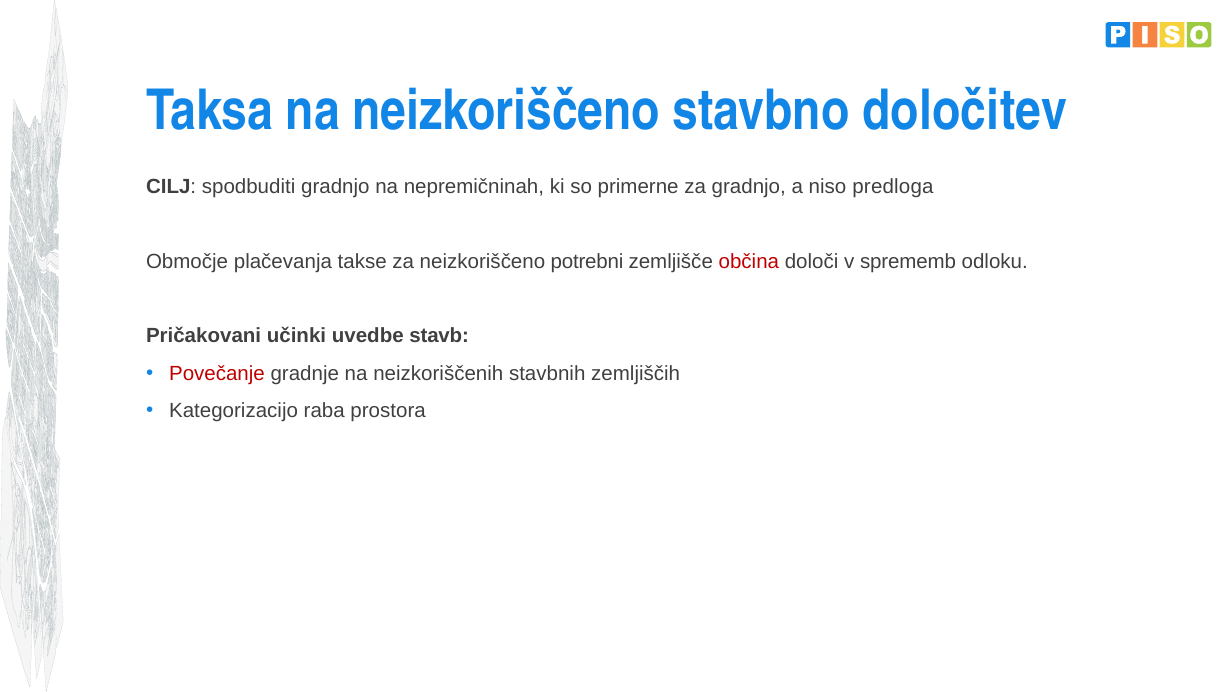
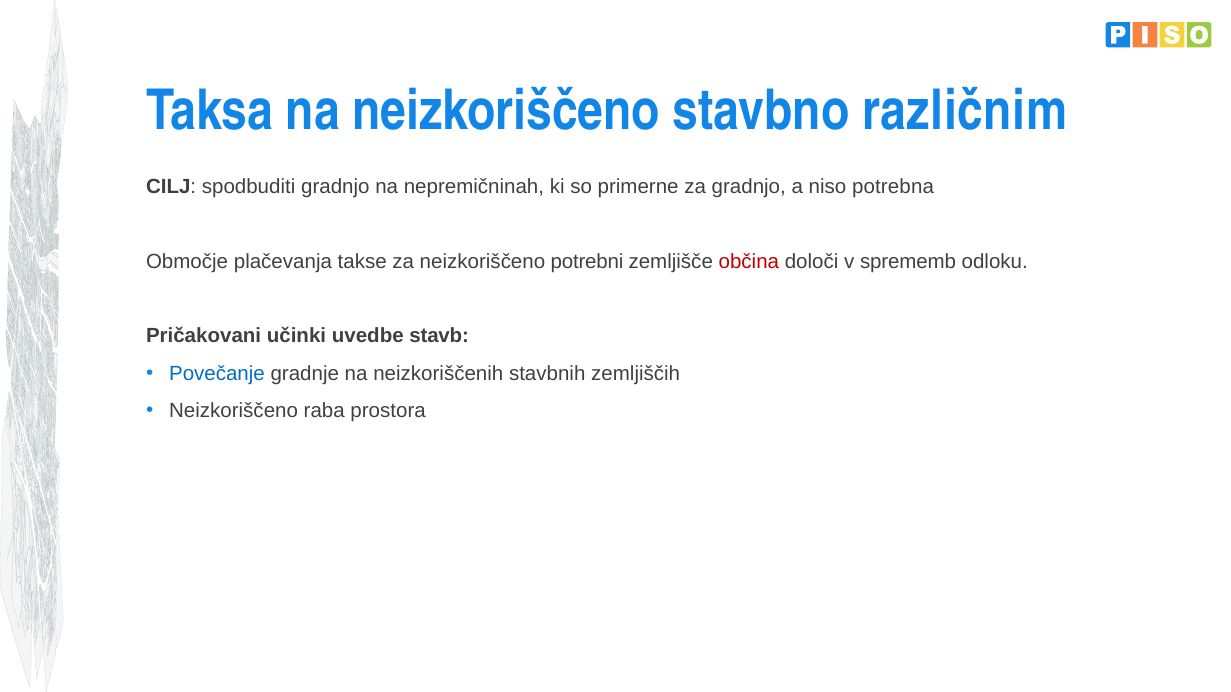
določitev: določitev -> različnim (965, 111)
predloga: predloga -> potrebna (893, 187)
Povečanje colour: red -> blue (217, 374)
Kategorizacijo: Kategorizacijo -> Neizkoriščeno (234, 411)
